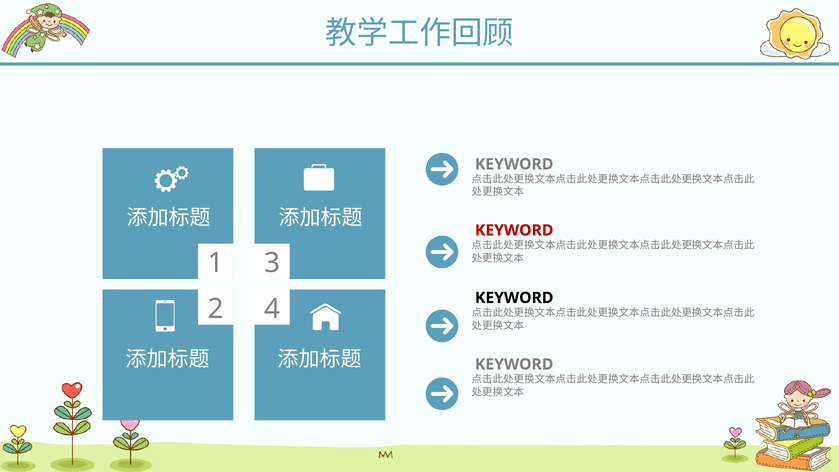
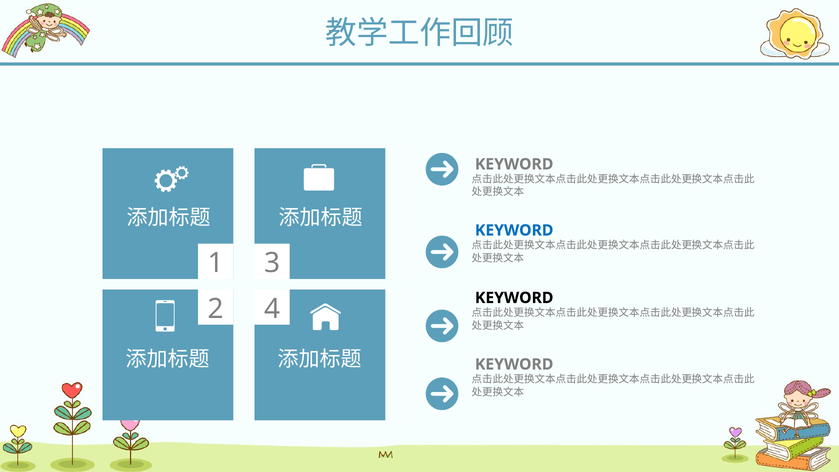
KEYWORD colour: red -> blue (514, 230)
